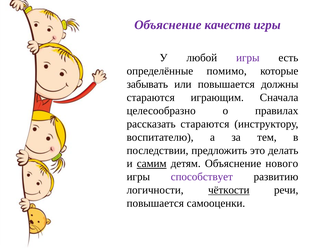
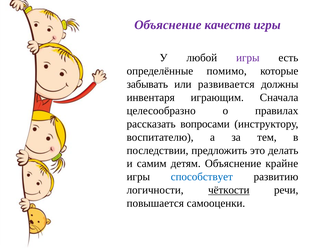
или повышается: повышается -> развивается (226, 84)
стараются: стараются -> инвентаря (151, 97)
рассказать стараются: стараются -> вопросами (205, 124)
самим underline: present -> none (152, 163)
нового: нового -> крайне (282, 163)
способствует colour: purple -> blue (202, 176)
